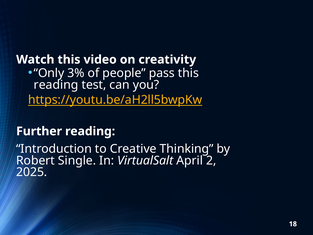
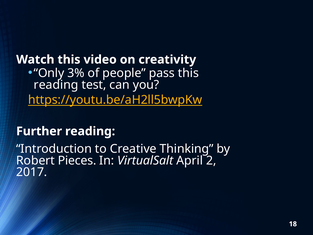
Single: Single -> Pieces (77, 160)
2025: 2025 -> 2017 (32, 172)
